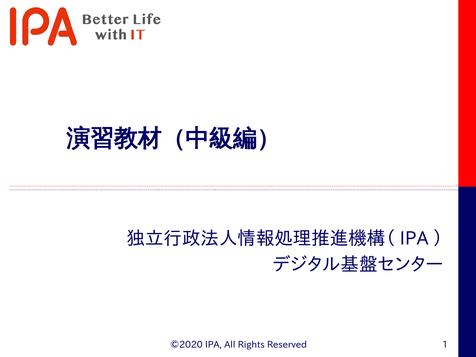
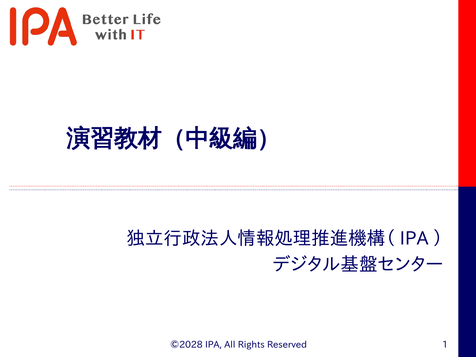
©2020: ©2020 -> ©2028 (186, 345)
